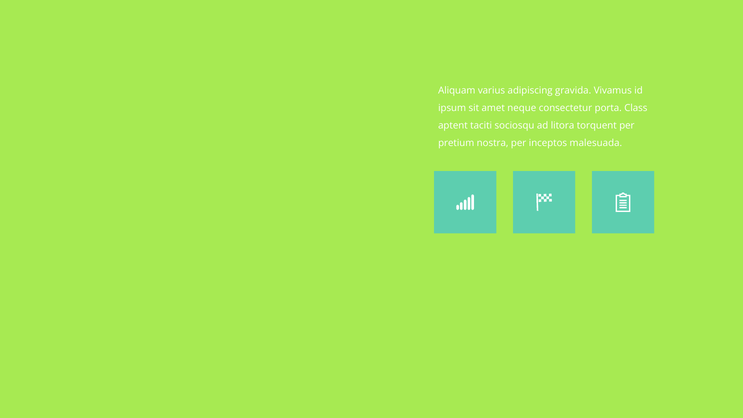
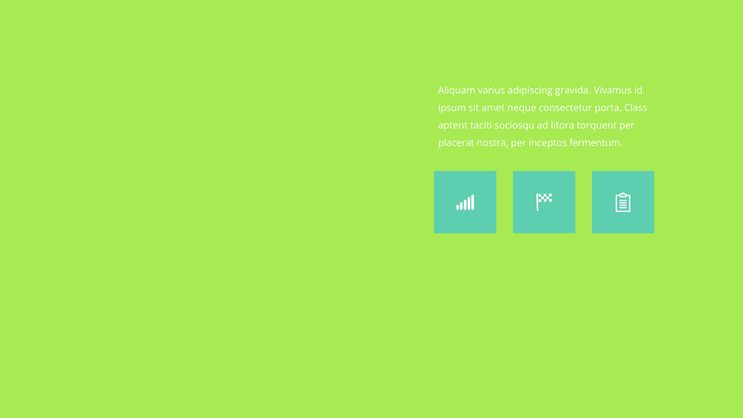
pretium: pretium -> placerat (456, 143)
malesuada: malesuada -> fermentum (596, 143)
